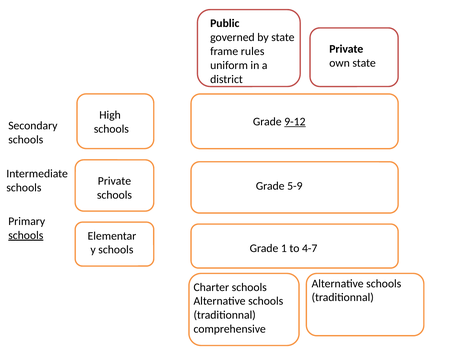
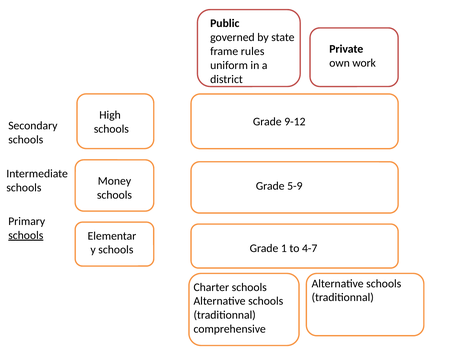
own state: state -> work (364, 63)
9-12 underline: present -> none (295, 122)
Private: Private -> Money (114, 181)
